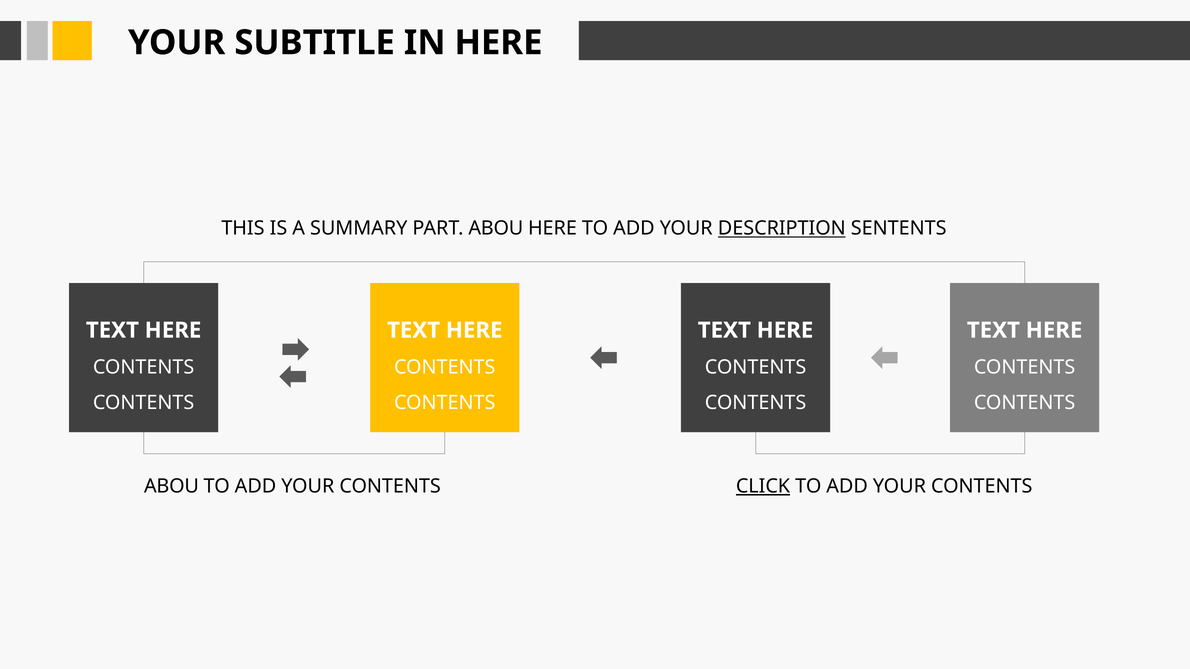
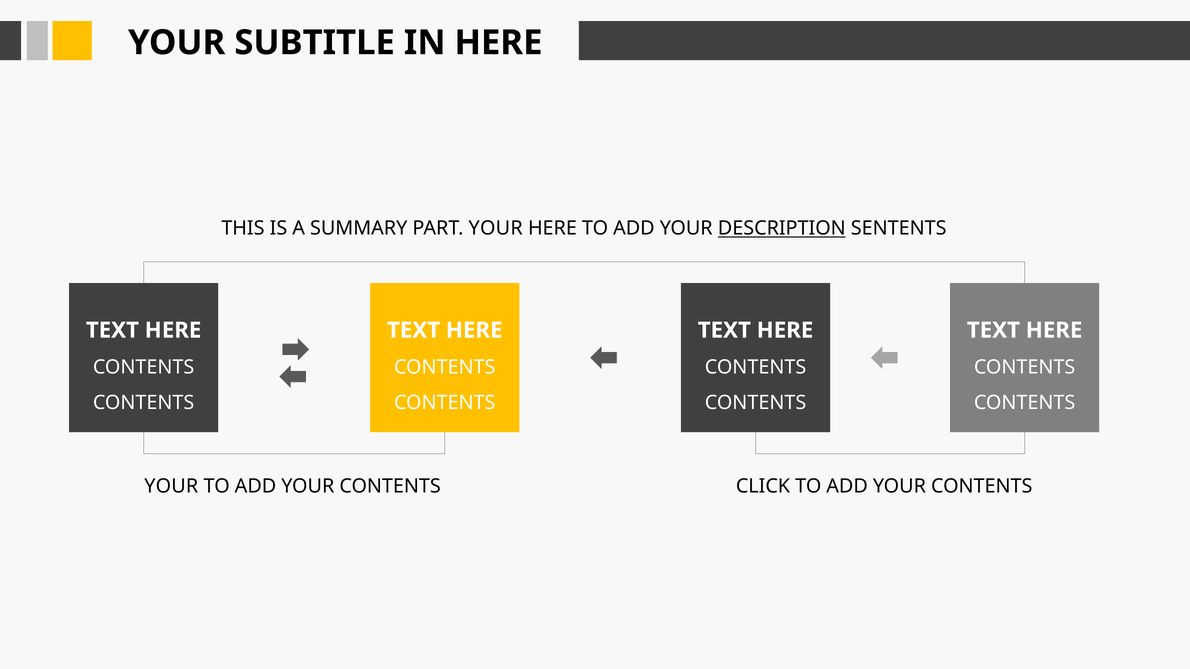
PART ABOU: ABOU -> YOUR (496, 229)
ABOU: ABOU -> YOUR (171, 487)
CLICK underline: present -> none (763, 487)
